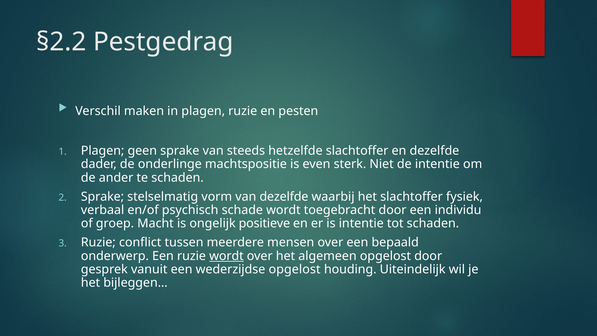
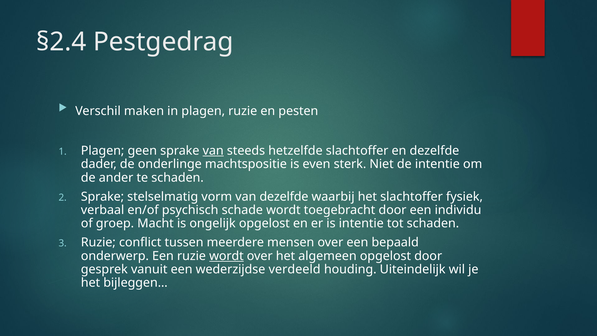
§2.2: §2.2 -> §2.4 (61, 42)
van underline: none -> present (213, 151)
ongelijk positieve: positieve -> opgelost (264, 223)
wederzijdse opgelost: opgelost -> verdeeld (295, 269)
